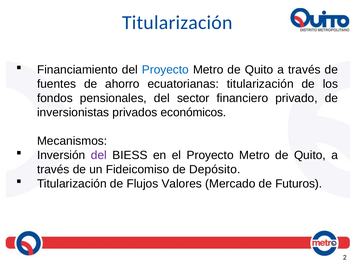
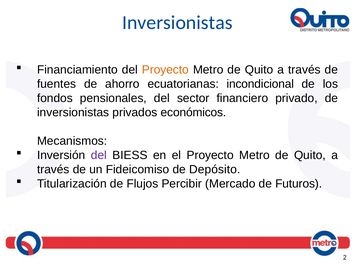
Titularización: Titularización -> Inversionistas (177, 23)
Proyecto colour: blue -> orange (165, 70)
ecuatorianas titularización: titularización -> incondicional (260, 84)
Valores: Valores -> Percibir (182, 184)
